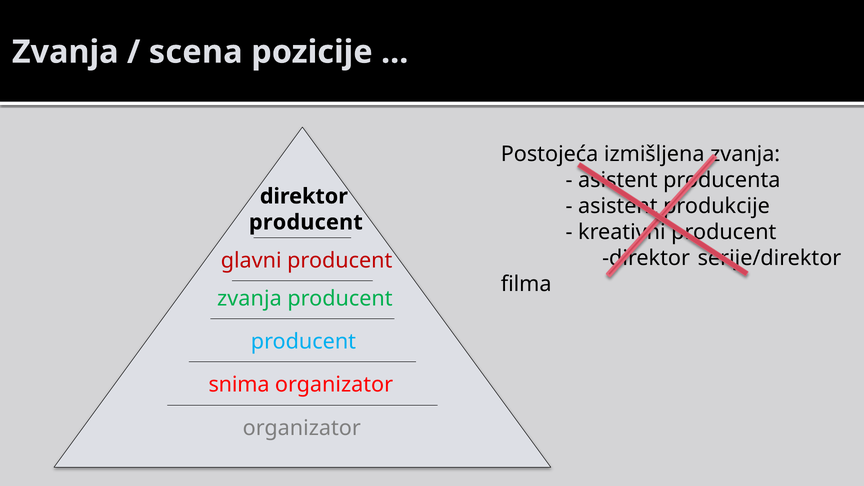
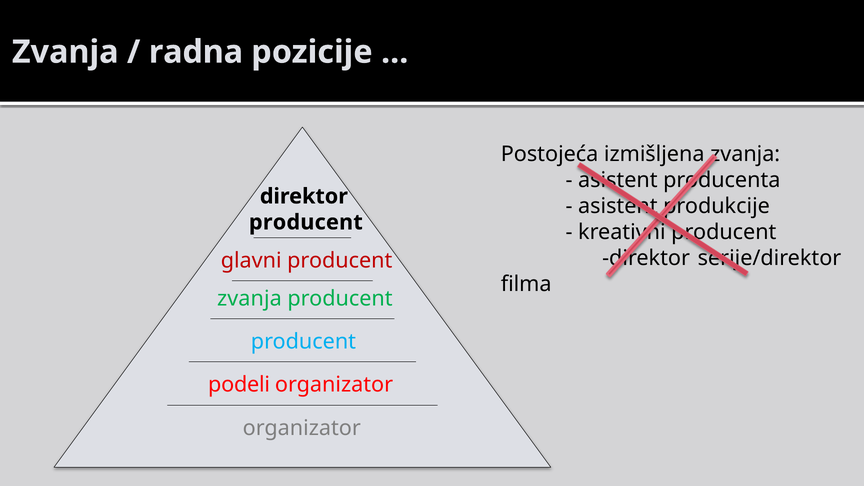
scena: scena -> radna (196, 52)
snima: snima -> podeli (239, 385)
